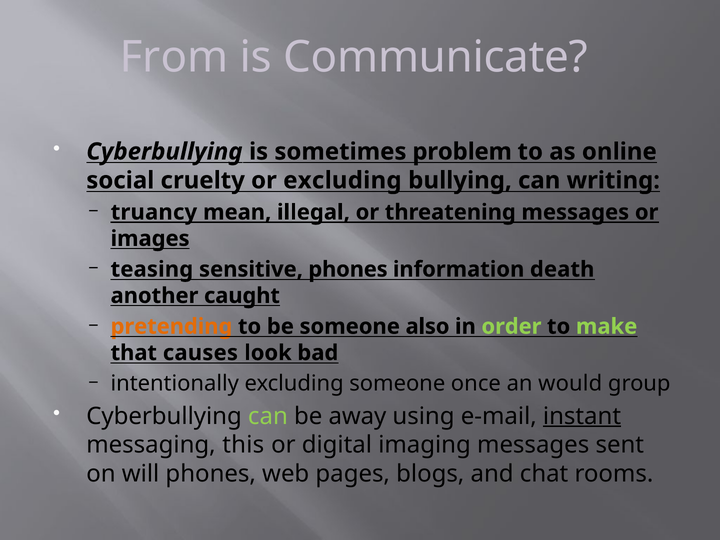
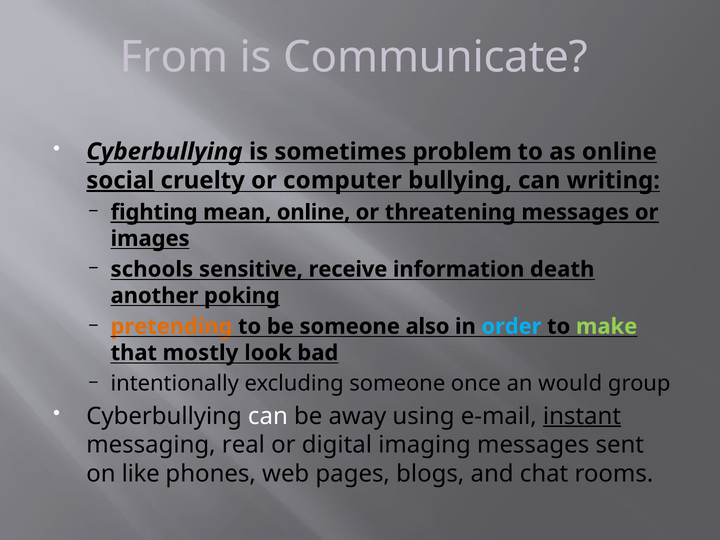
social underline: none -> present (120, 180)
or excluding: excluding -> computer (342, 180)
truancy: truancy -> fighting (154, 212)
mean illegal: illegal -> online (314, 212)
teasing: teasing -> schools (152, 269)
sensitive phones: phones -> receive (348, 269)
caught: caught -> poking (242, 296)
order colour: light green -> light blue (511, 326)
causes: causes -> mostly (200, 353)
can colour: light green -> white (268, 416)
this: this -> real (243, 445)
will: will -> like (141, 474)
